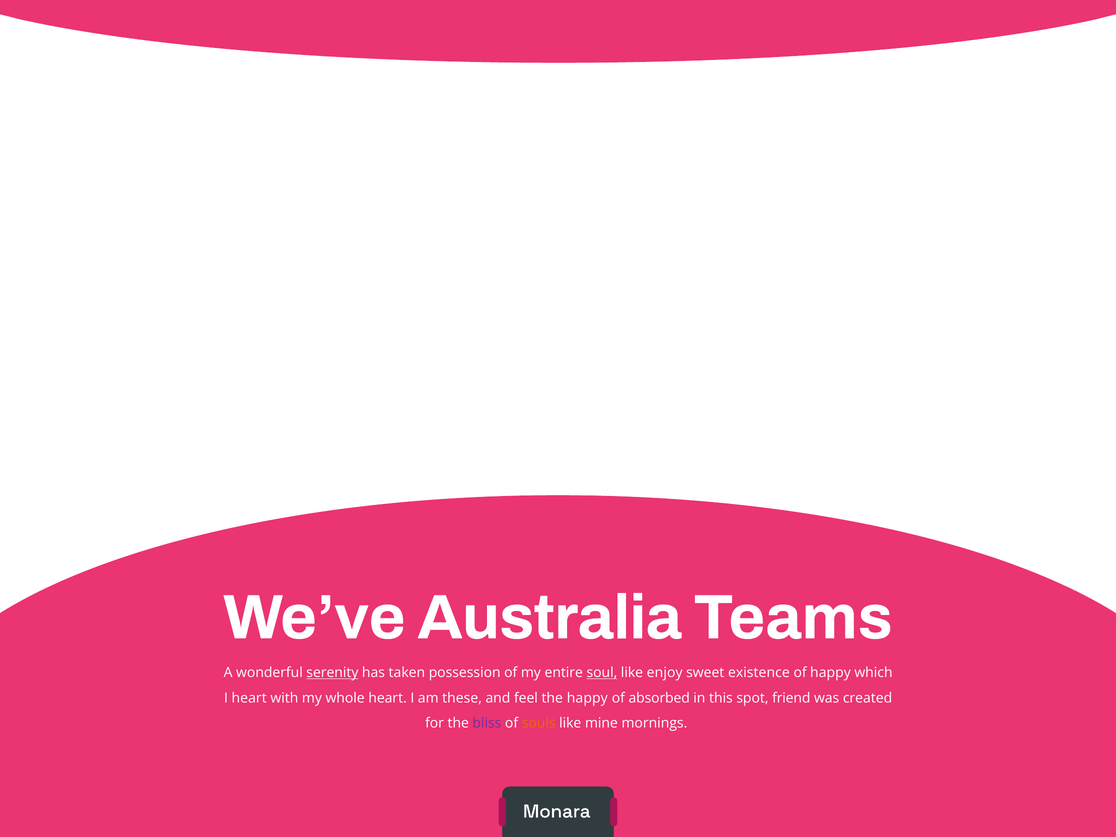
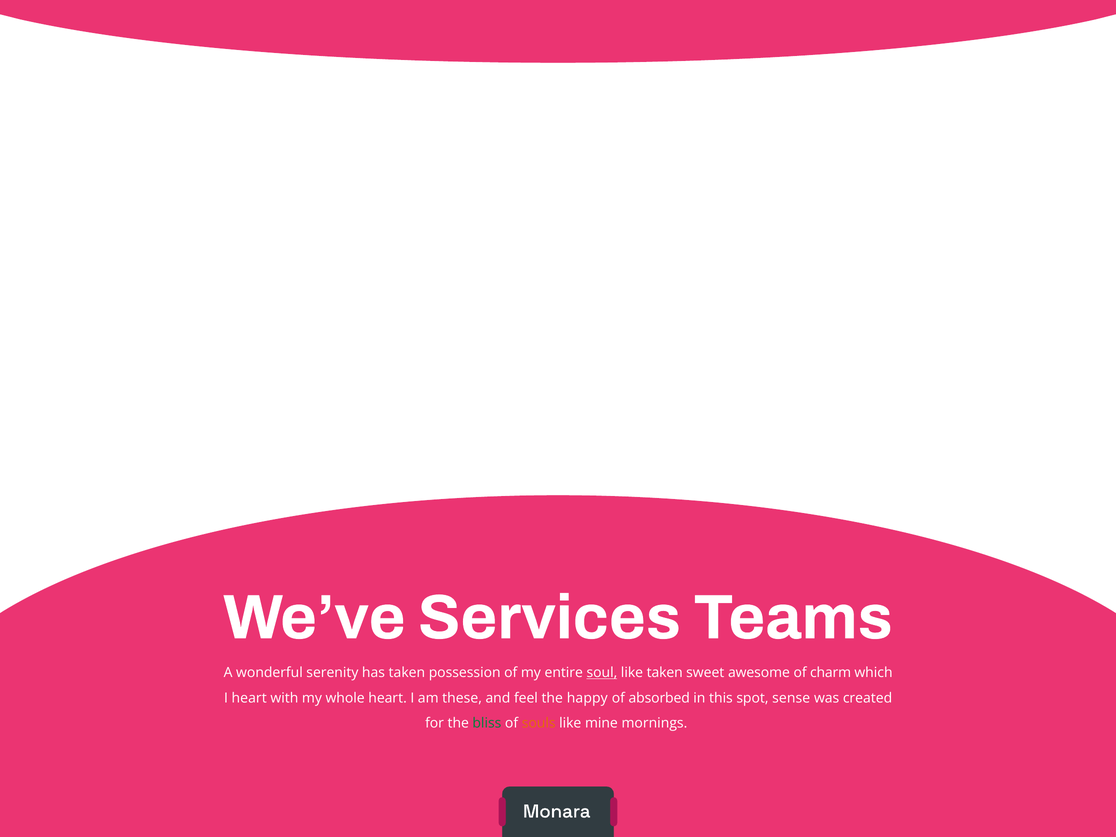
Australia: Australia -> Services (549, 618)
serenity underline: present -> none (332, 673)
like enjoy: enjoy -> taken (665, 673)
existence: existence -> awesome (759, 673)
of happy: happy -> charm (831, 673)
friend: friend -> sense (791, 698)
bliss colour: purple -> green (487, 723)
